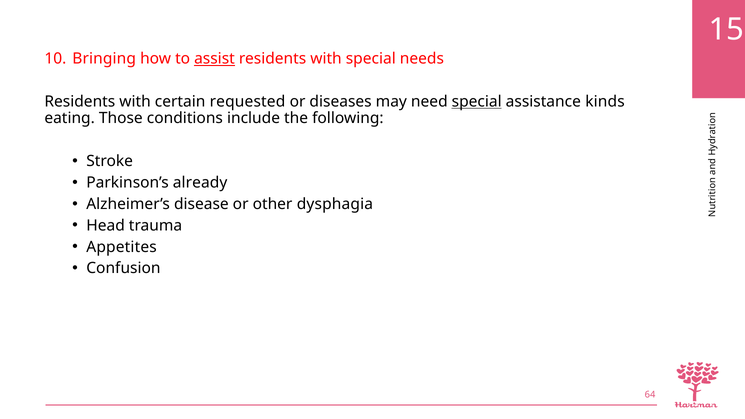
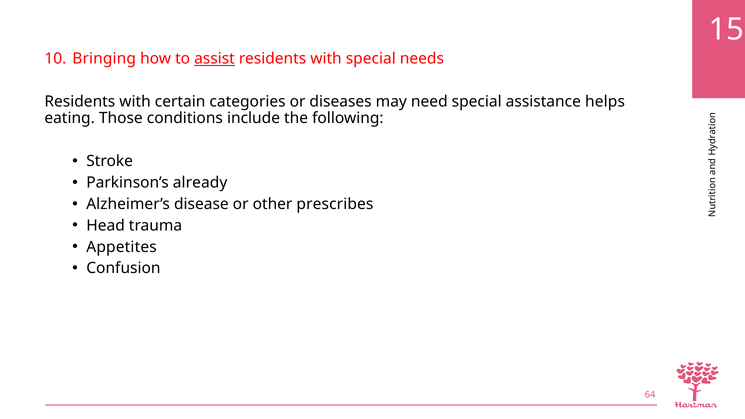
requested: requested -> categories (248, 102)
special underline: present -> none (477, 102)
kinds: kinds -> helps (605, 102)
dysphagia: dysphagia -> prescribes (335, 204)
